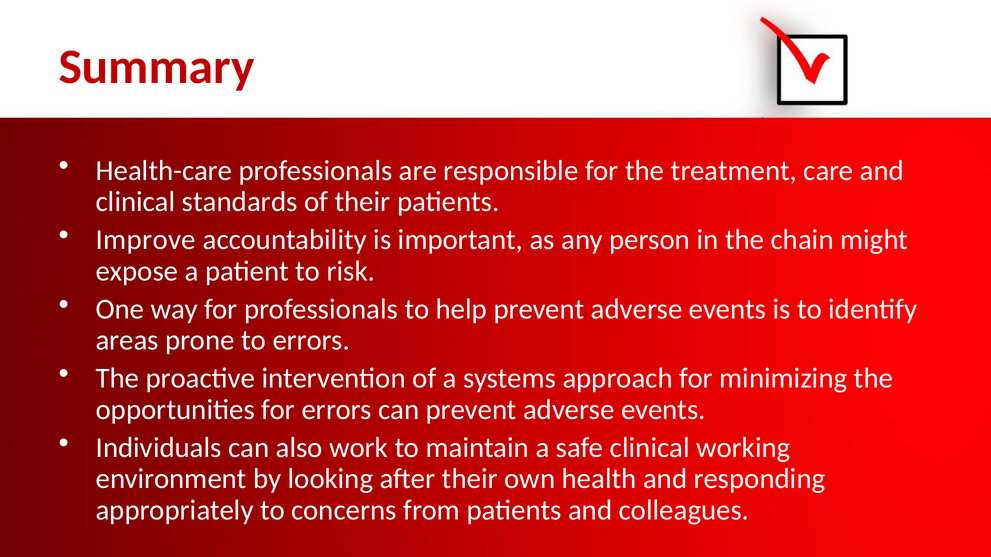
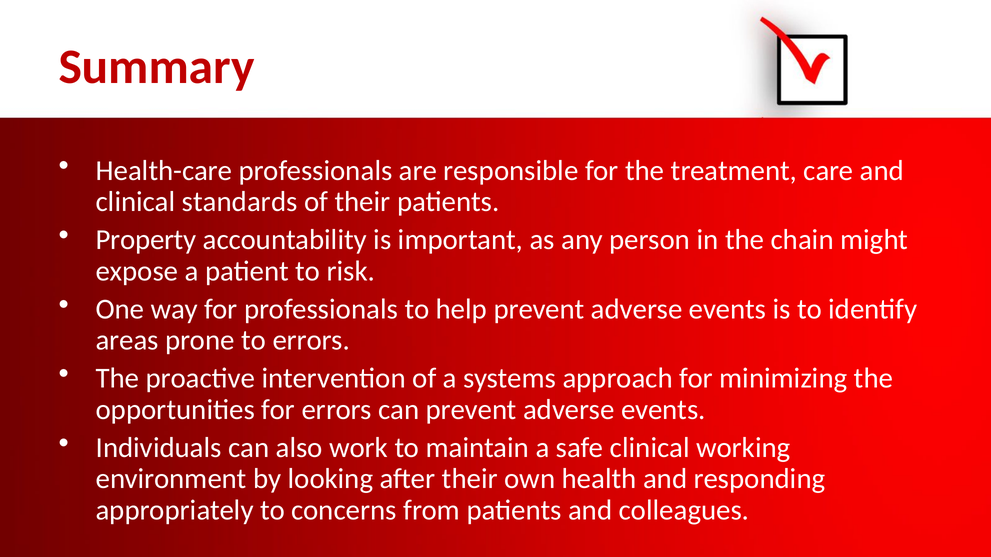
Improve: Improve -> Property (146, 240)
